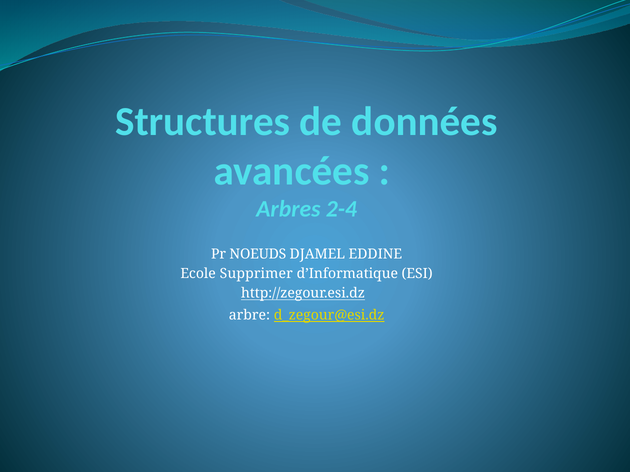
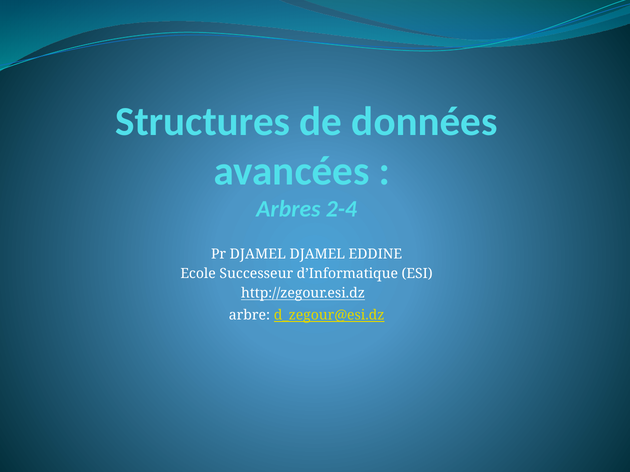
Pr NOEUDS: NOEUDS -> DJAMEL (258, 254)
Supprimer: Supprimer -> Successeur (256, 274)
